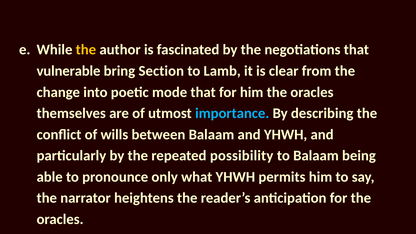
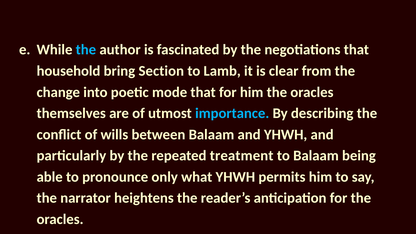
the colour: yellow -> light blue (86, 50)
vulnerable: vulnerable -> household (68, 71)
possibility: possibility -> treatment (242, 156)
